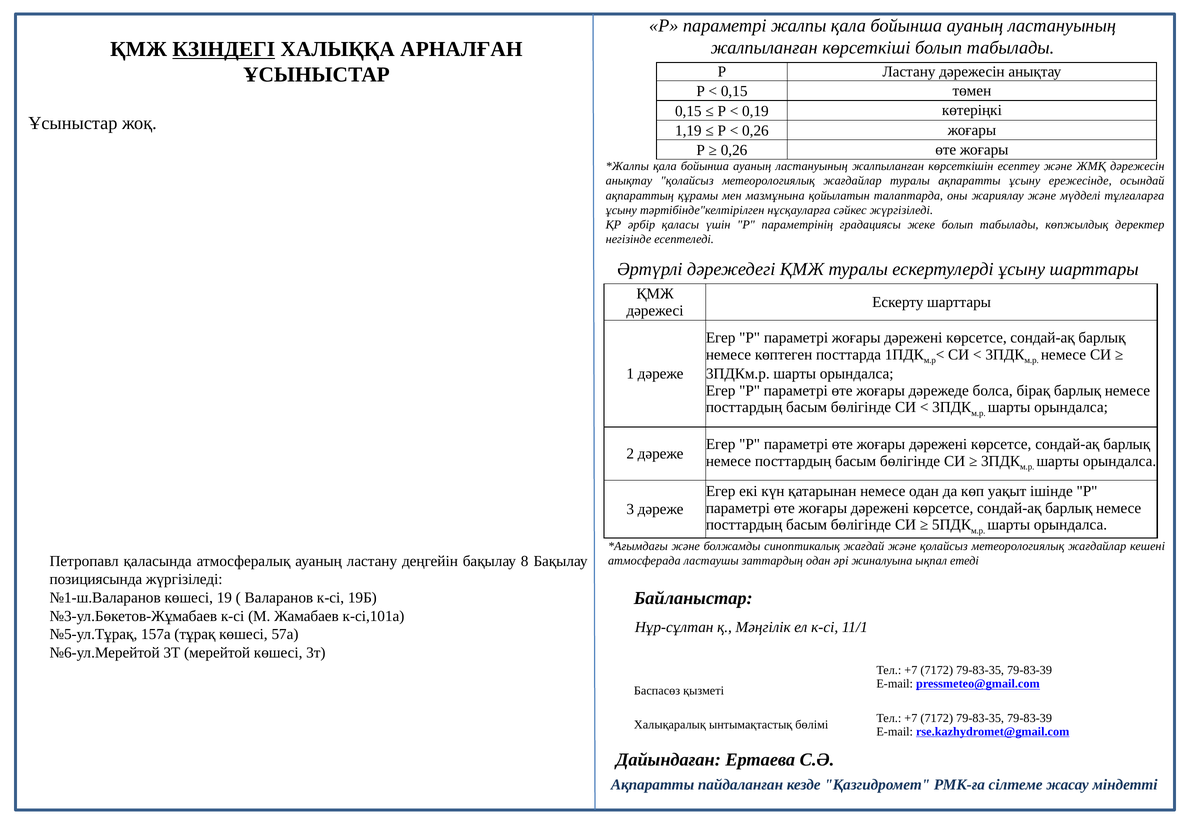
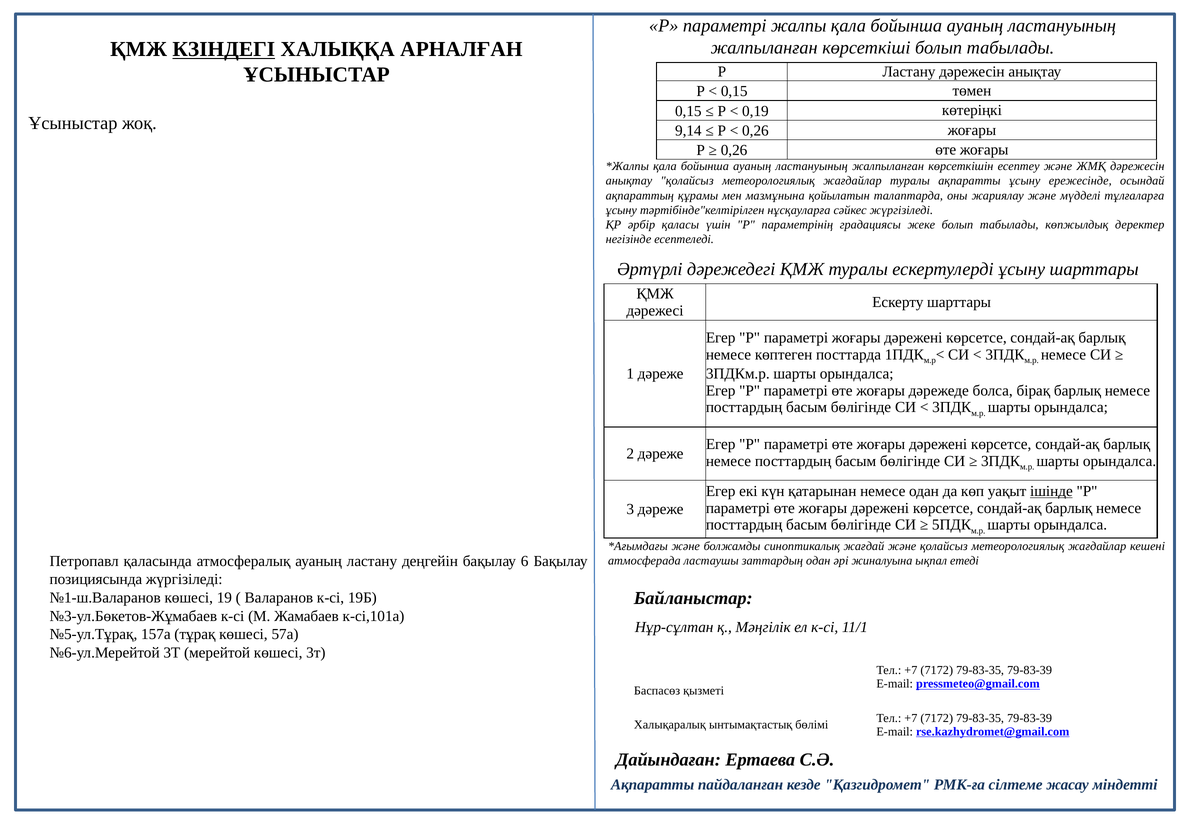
1,19: 1,19 -> 9,14 (688, 131)
ішінде underline: none -> present (1051, 491)
8: 8 -> 6 (525, 561)
